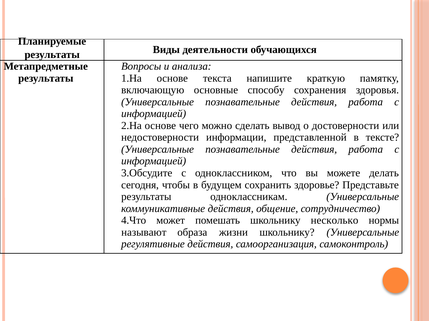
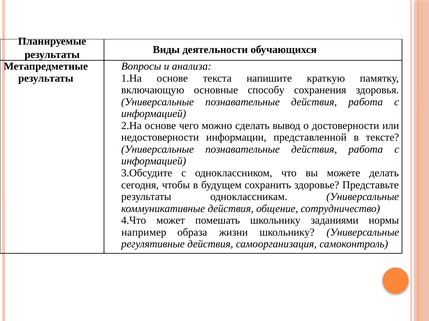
несколько: несколько -> заданиями (335, 221)
называют: называют -> например (144, 233)
